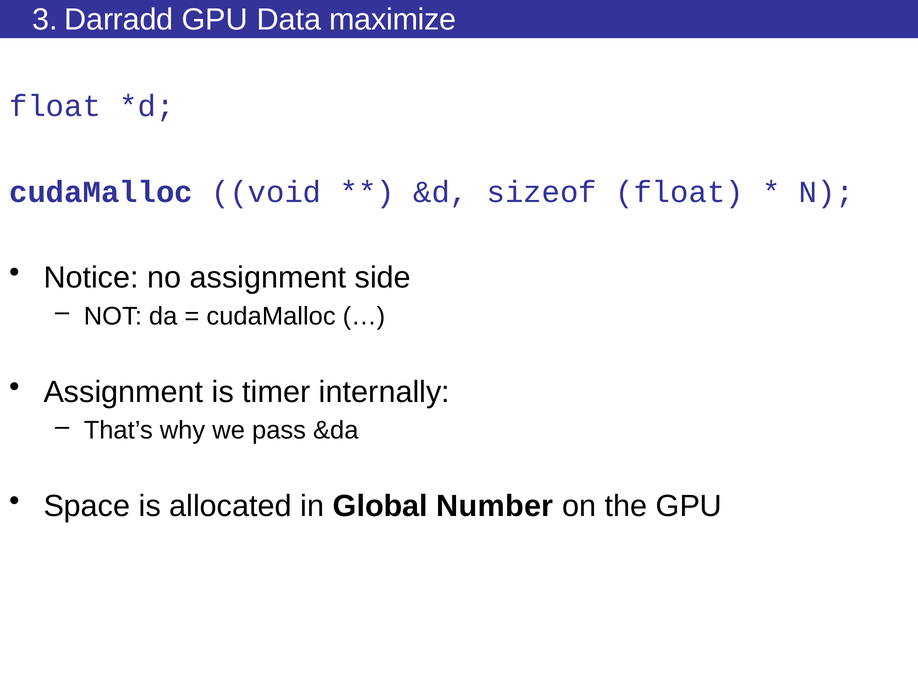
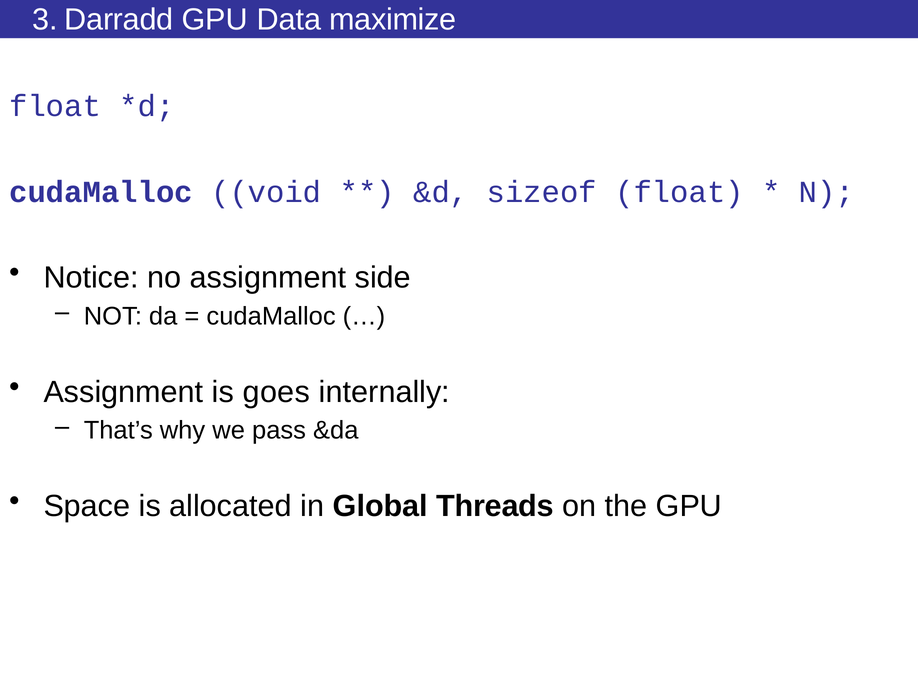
timer: timer -> goes (276, 392)
Number: Number -> Threads (495, 506)
